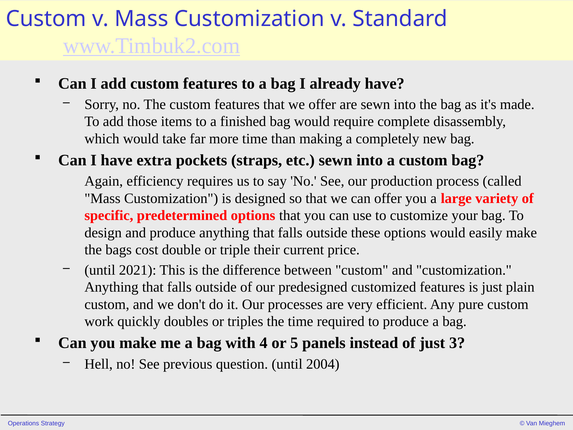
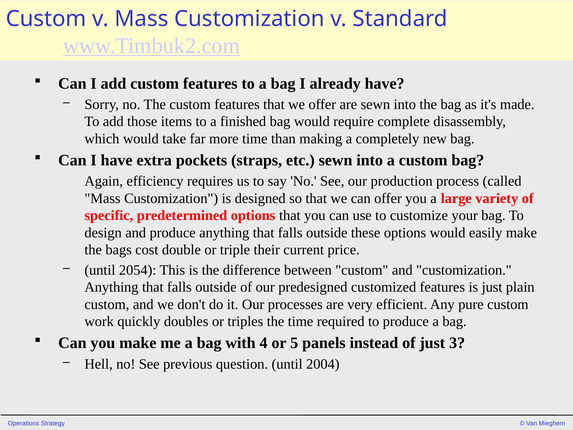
2021: 2021 -> 2054 (138, 270)
